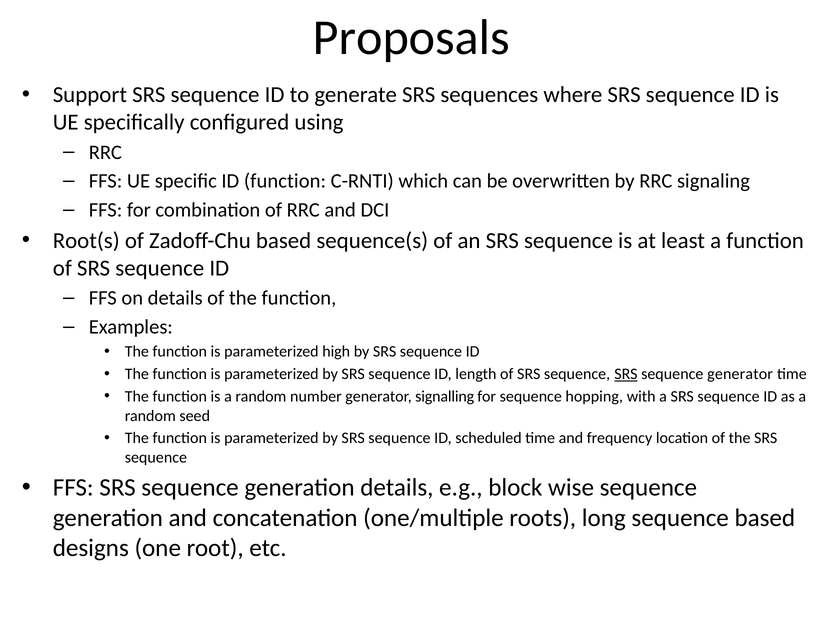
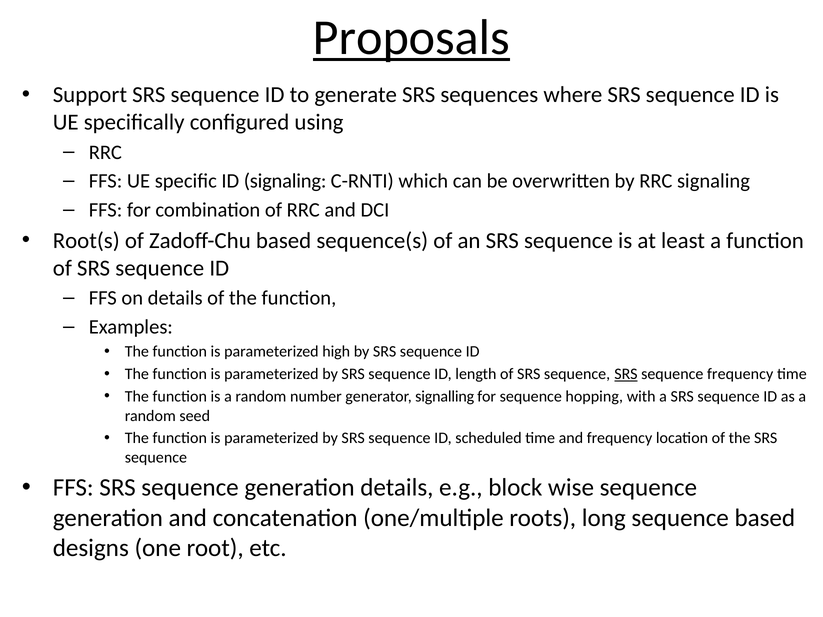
Proposals underline: none -> present (411, 38)
ID function: function -> signaling (285, 181)
sequence generator: generator -> frequency (740, 374)
